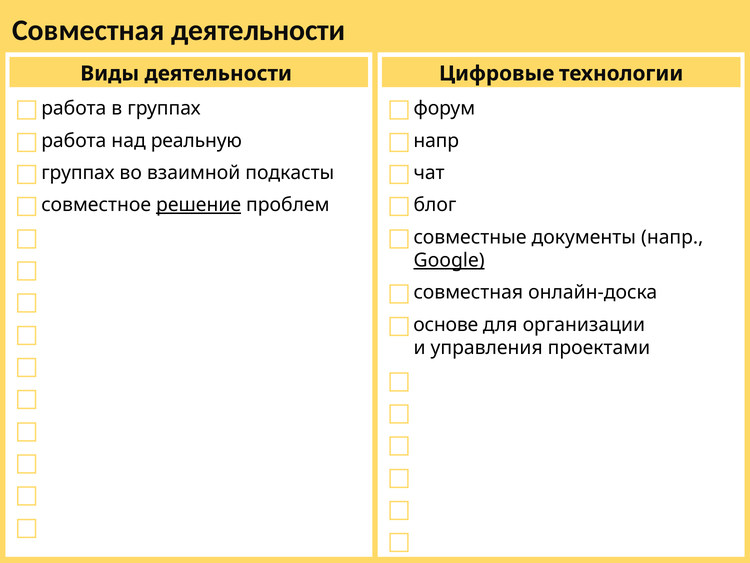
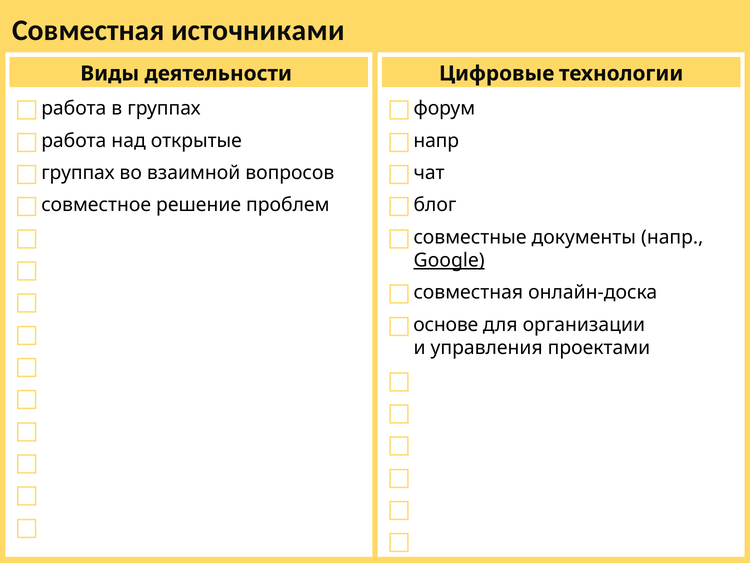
Совместная деятельности: деятельности -> источниками (258, 30)
реальную: реальную -> открытые (196, 141)
подкасты: подкасты -> вопросов (290, 173)
решение underline: present -> none (199, 205)
